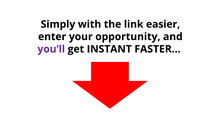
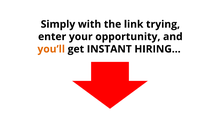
easier: easier -> trying (163, 24)
you’ll colour: purple -> orange (51, 49)
FASTER…: FASTER… -> HIRING… (158, 49)
